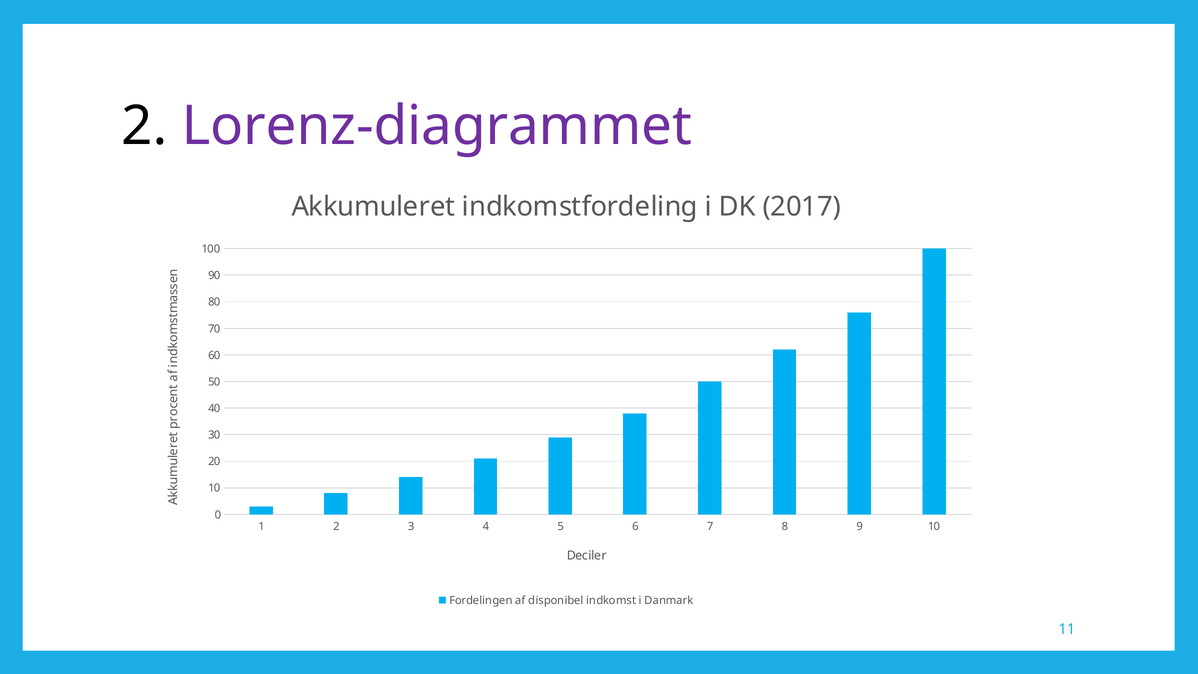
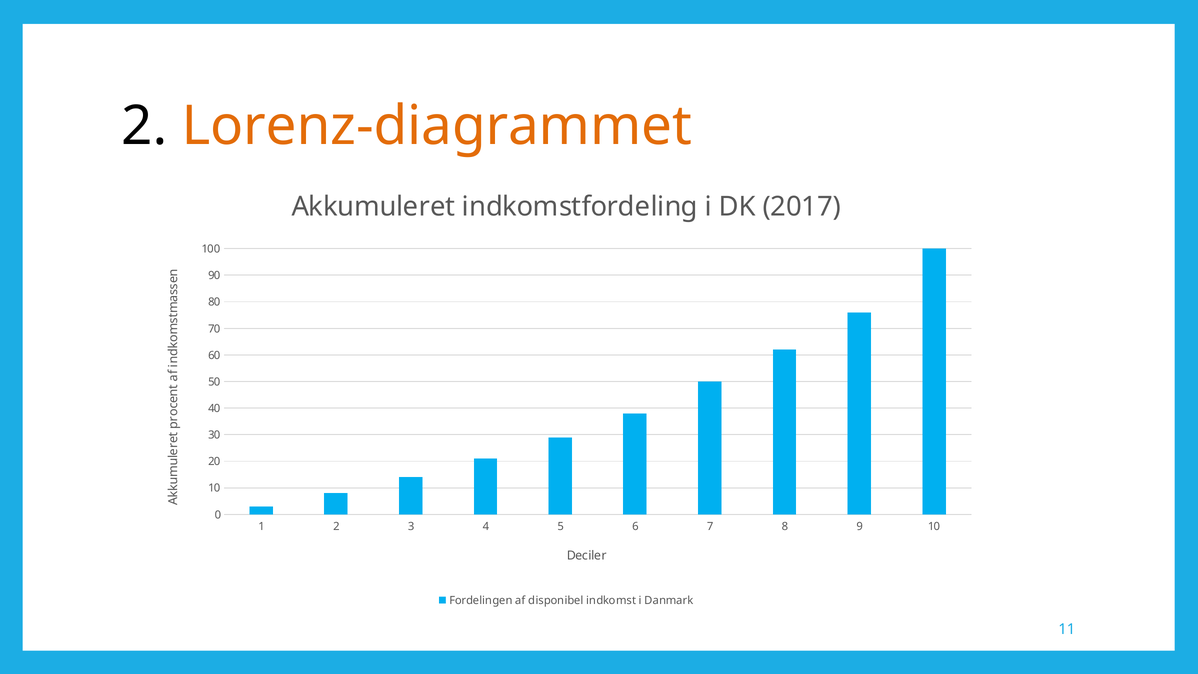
Lorenz-diagrammet colour: purple -> orange (437, 126)
